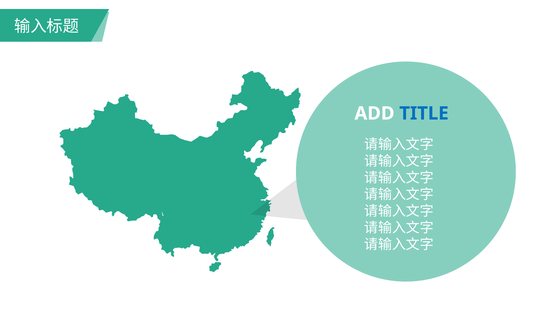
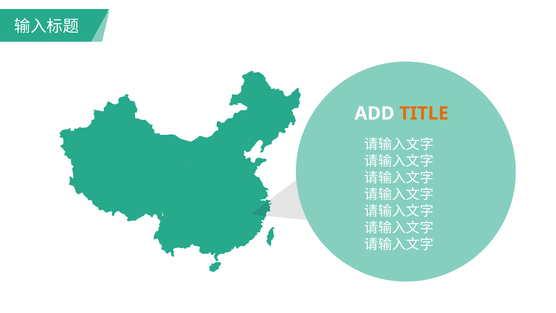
TITLE colour: blue -> orange (424, 113)
